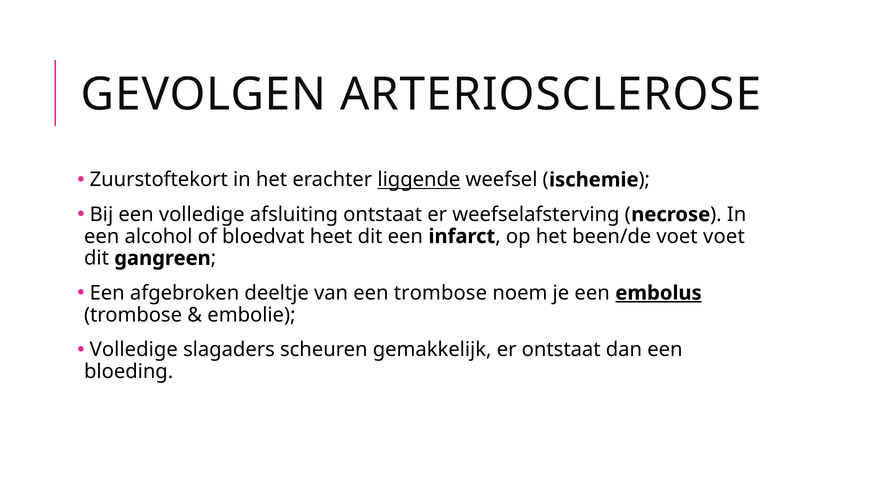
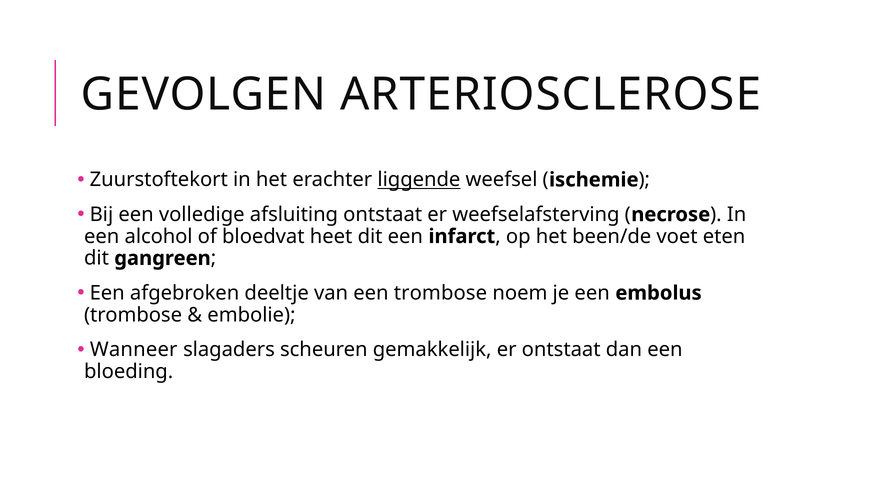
voet voet: voet -> eten (724, 236)
embolus underline: present -> none (659, 293)
Volledige: Volledige -> Wanneer (134, 349)
